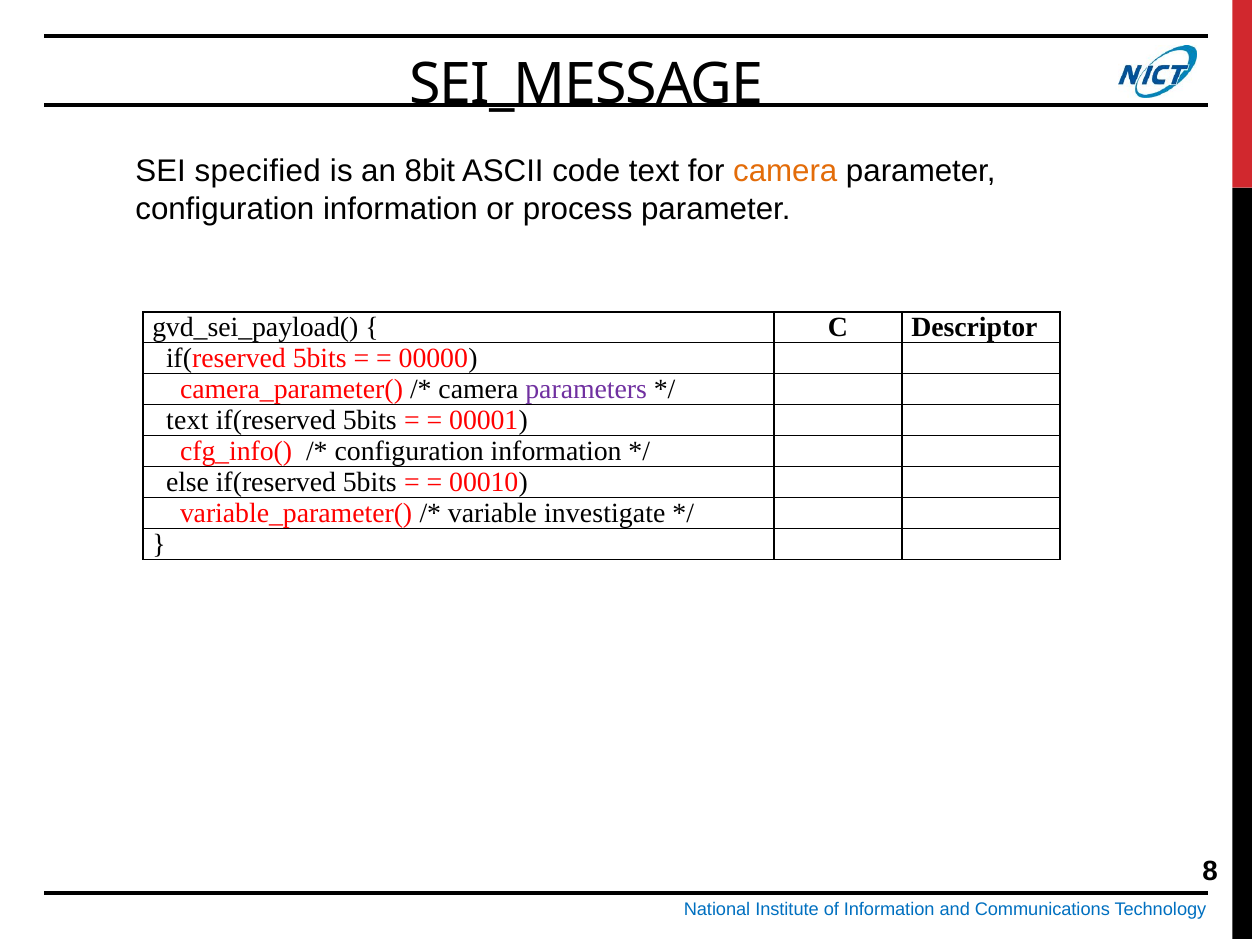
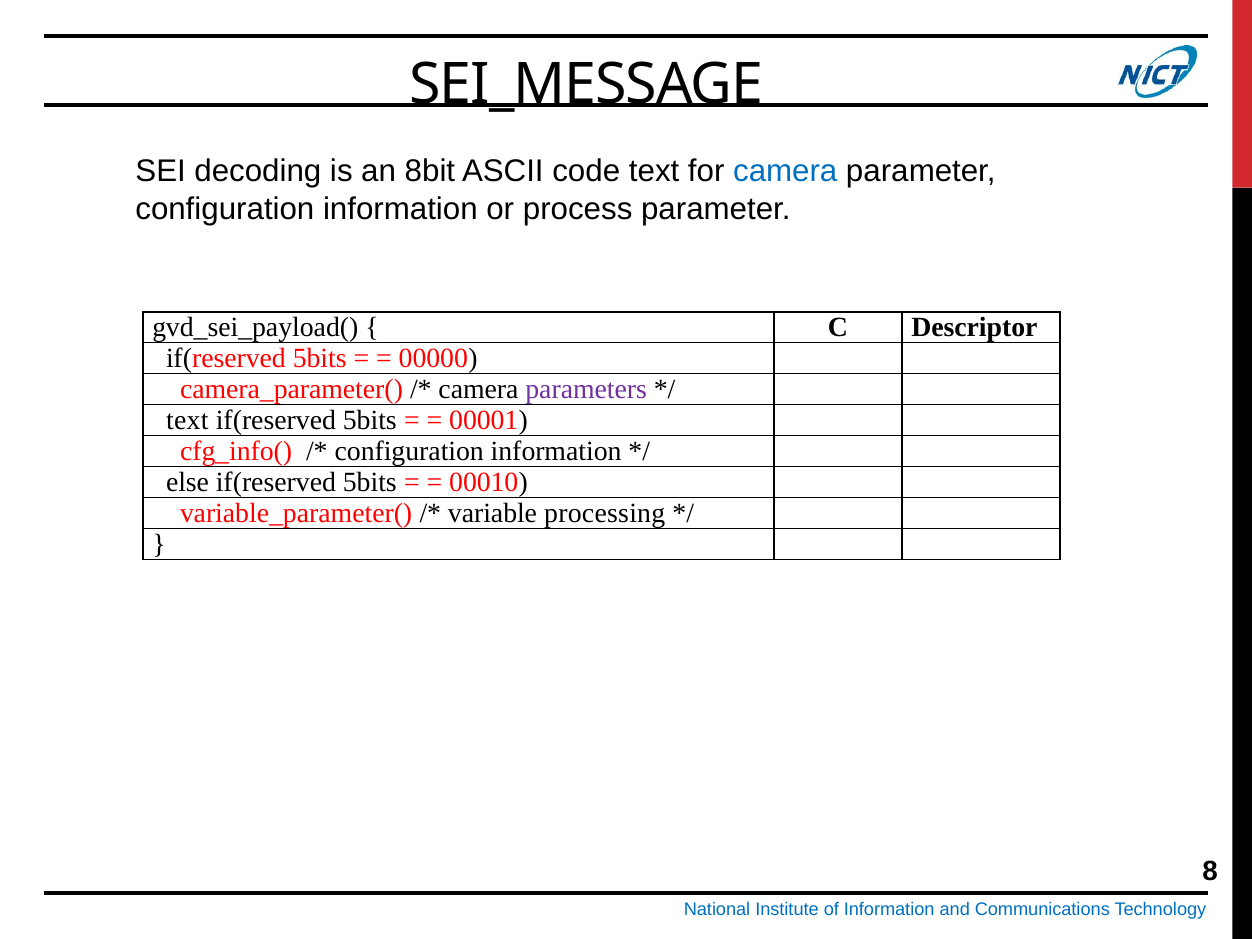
specified: specified -> decoding (258, 171)
camera colour: orange -> blue (785, 171)
investigate: investigate -> processing (605, 513)
